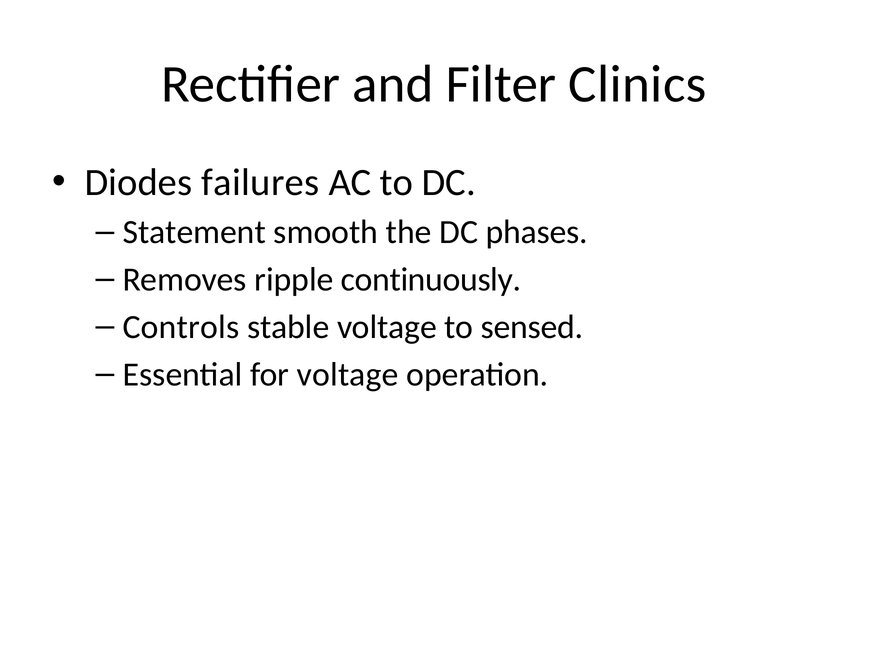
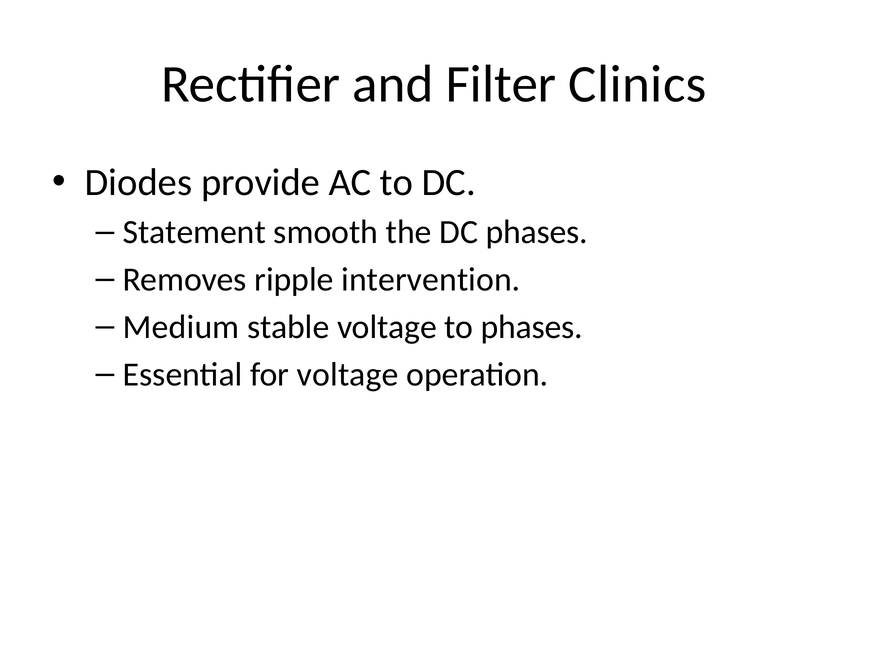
failures: failures -> provide (260, 182)
continuously: continuously -> intervention (431, 280)
Controls: Controls -> Medium (181, 327)
to sensed: sensed -> phases (532, 327)
